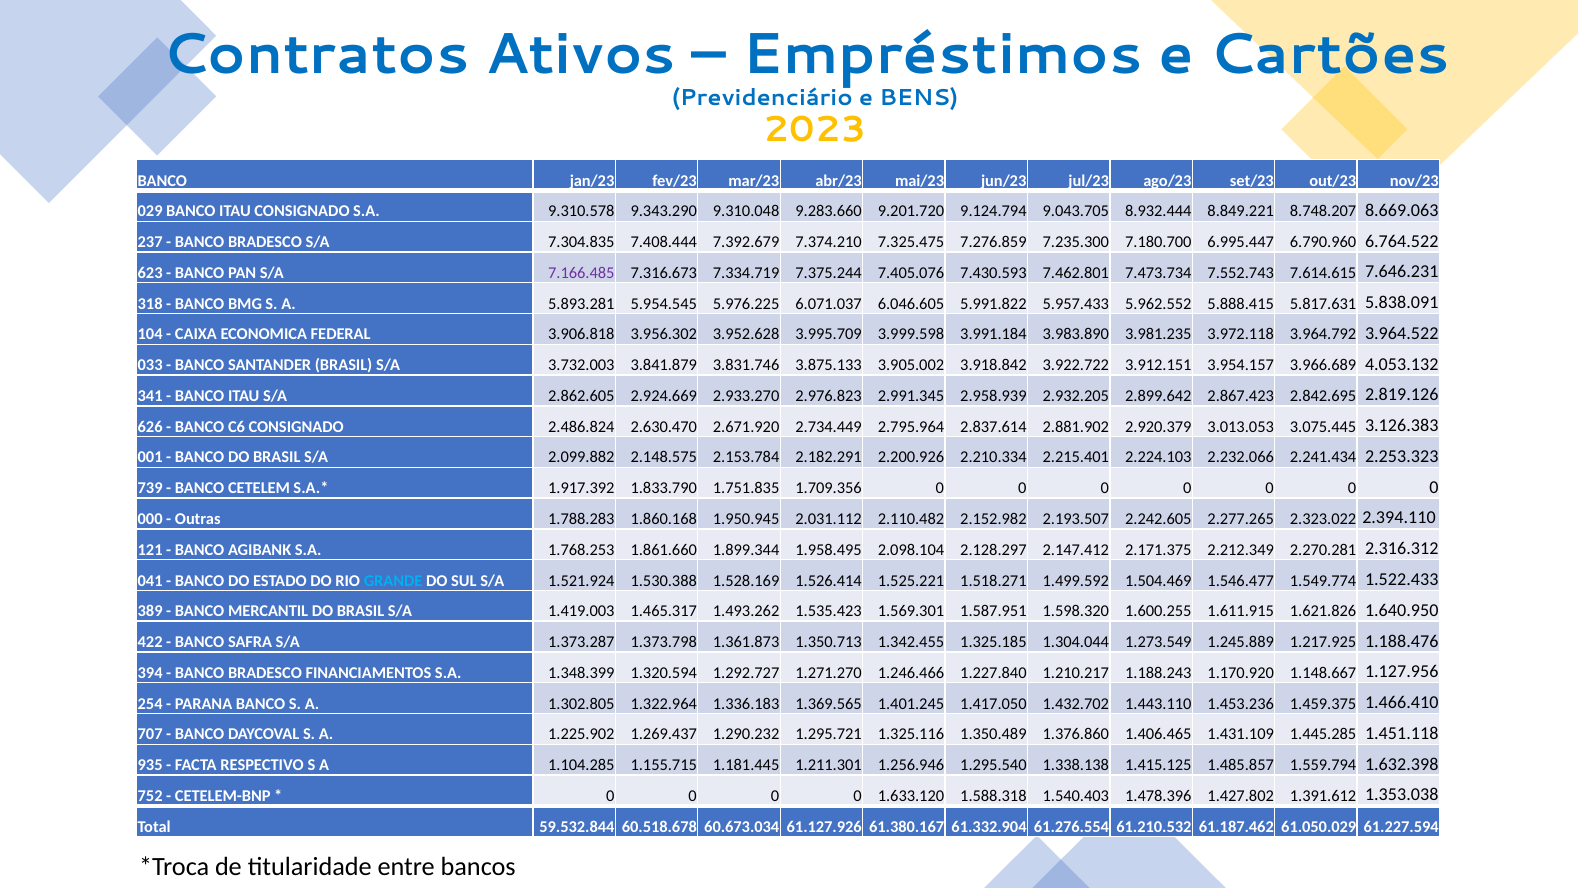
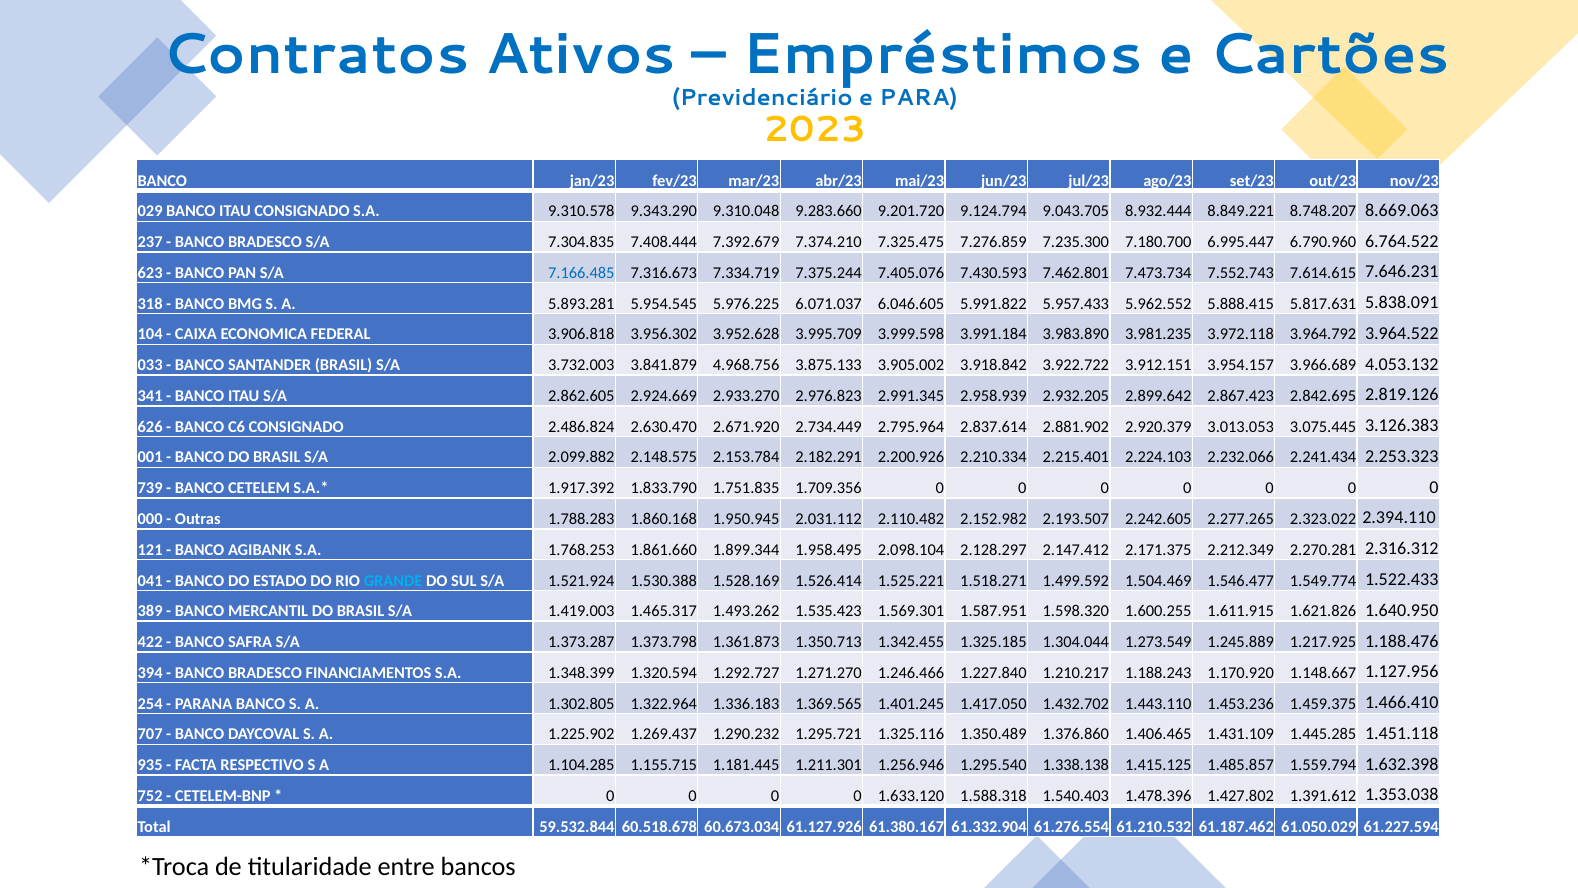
BENS: BENS -> PARA (919, 98)
7.166.485 colour: purple -> blue (581, 273)
3.831.746: 3.831.746 -> 4.968.756 (746, 365)
